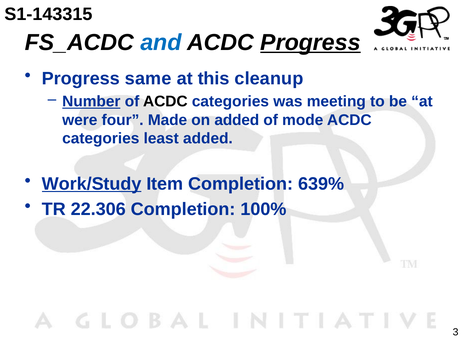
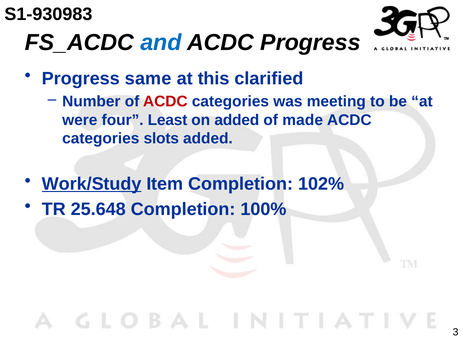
S1-143315: S1-143315 -> S1-930983 (49, 14)
Progress underline: present -> none (310, 42)
cleanup: cleanup -> clarified (269, 79)
Number underline: present -> none (91, 102)
ACDC colour: black -> red (165, 102)
Made: Made -> Least (168, 120)
mode: mode -> made (303, 120)
least: least -> slots (161, 139)
639%: 639% -> 102% (321, 184)
22.306: 22.306 -> 25.648 (98, 209)
